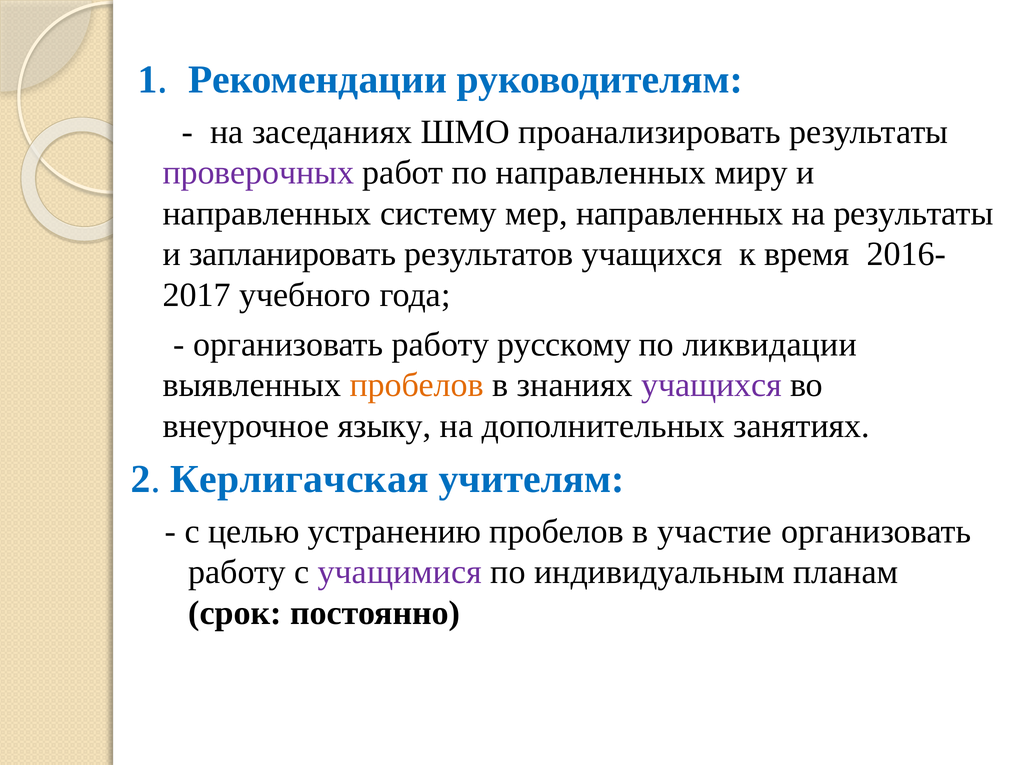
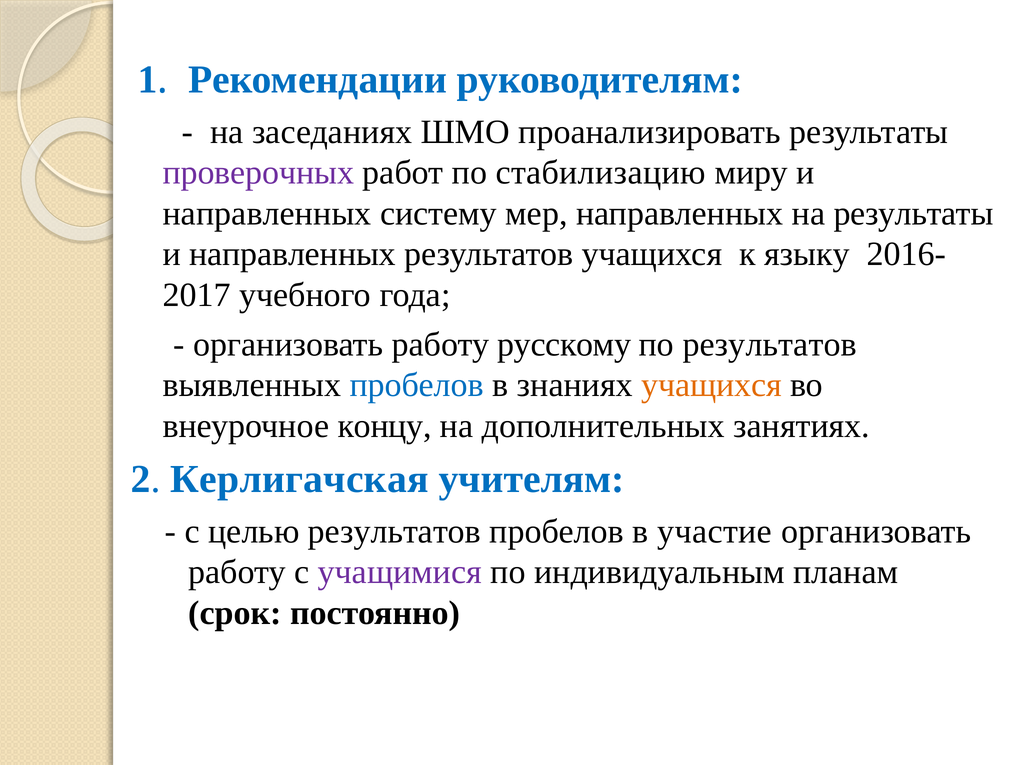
по направленных: направленных -> стабилизацию (601, 173)
запланировать: запланировать -> направленных (293, 254)
время: время -> языку (807, 254)
по ликвидации: ликвидации -> результатов (770, 345)
пробелов colour: orange -> blue (417, 385)
учащихся colour: purple -> orange (711, 385)
языку: языку -> концу (385, 426)
целью устранению: устранению -> результатов (394, 532)
